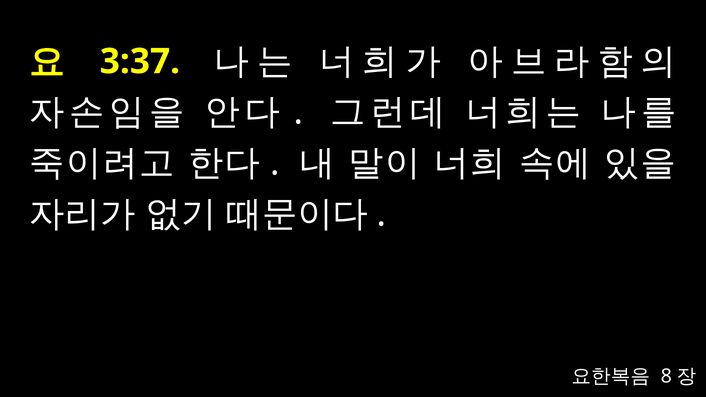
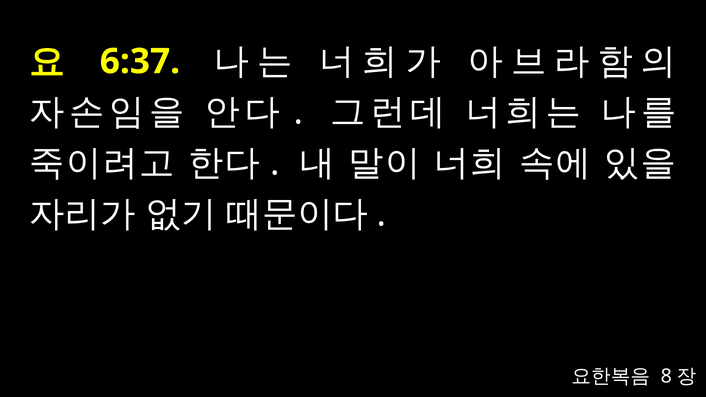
3:37: 3:37 -> 6:37 (140, 62)
